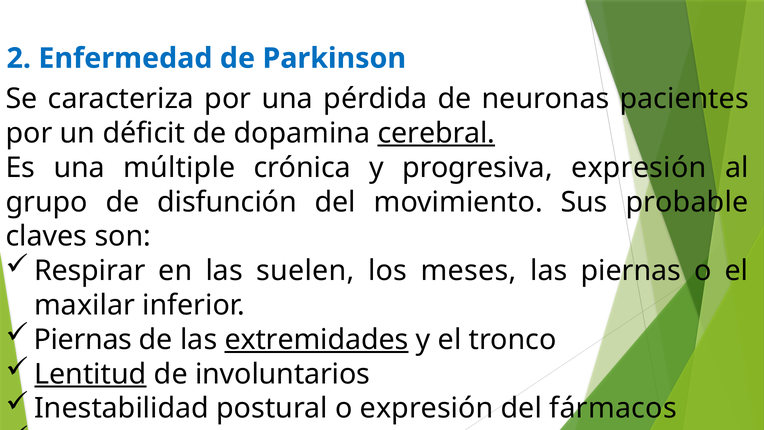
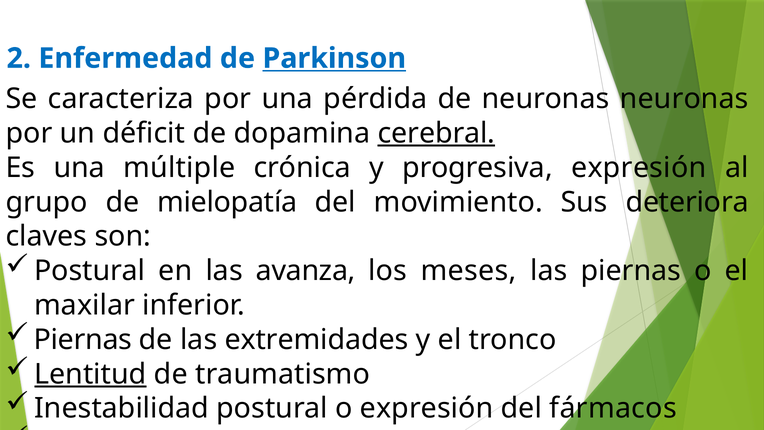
Parkinson underline: none -> present (334, 58)
neuronas pacientes: pacientes -> neuronas (684, 99)
disfunción: disfunción -> mielopatía (227, 202)
probable: probable -> deteriora (687, 202)
Respirar: Respirar -> Postural (90, 271)
suelen: suelen -> avanza (306, 271)
extremidades underline: present -> none (317, 339)
involuntarios: involuntarios -> traumatismo (283, 374)
